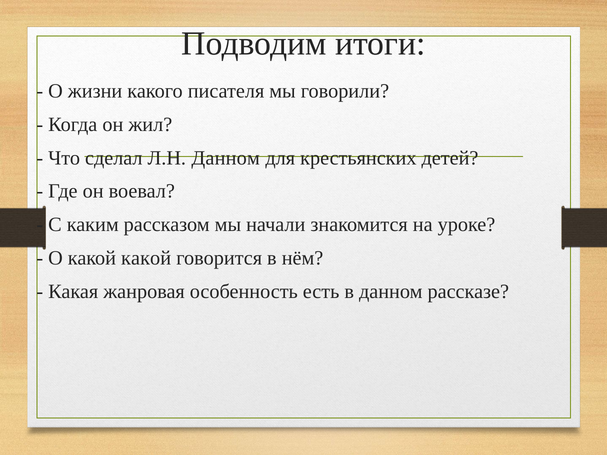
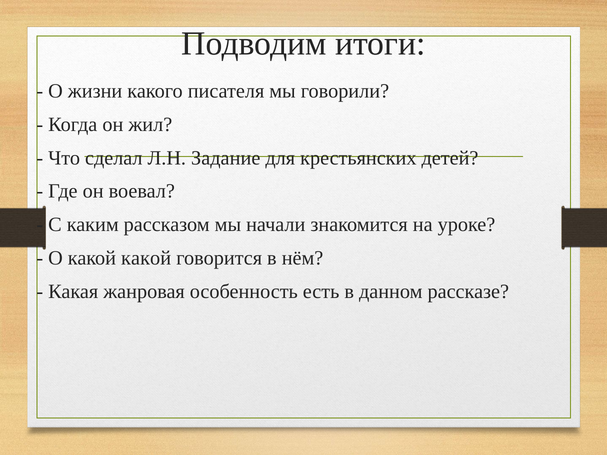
Л.Н Данном: Данном -> Задание (226, 158)
